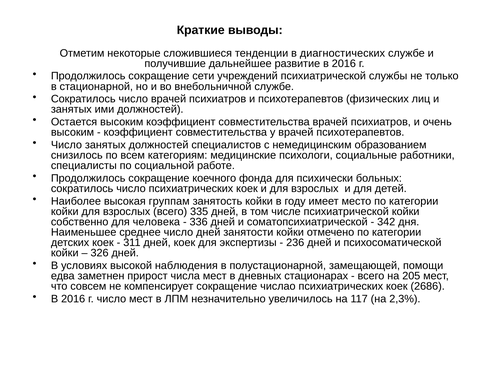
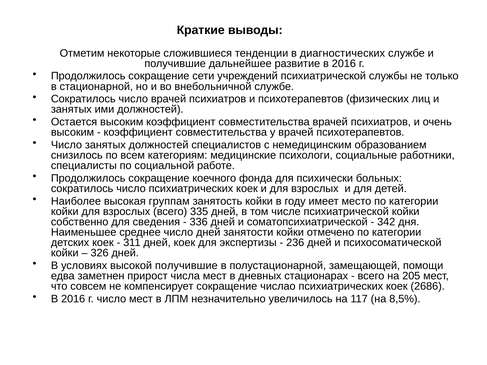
человека: человека -> сведения (156, 222)
высокой наблюдения: наблюдения -> получившие (186, 266)
2,3%: 2,3% -> 8,5% (405, 299)
